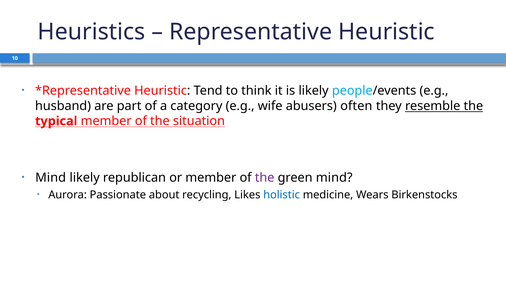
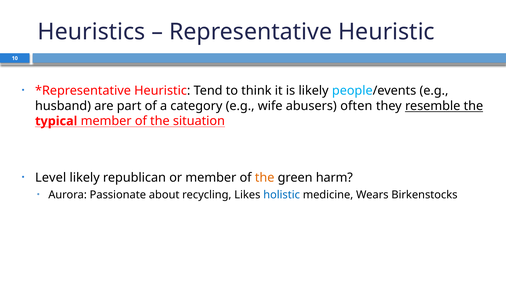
Mind: Mind -> Level (51, 178)
the colour: purple -> orange (265, 178)
green mind: mind -> harm (334, 178)
